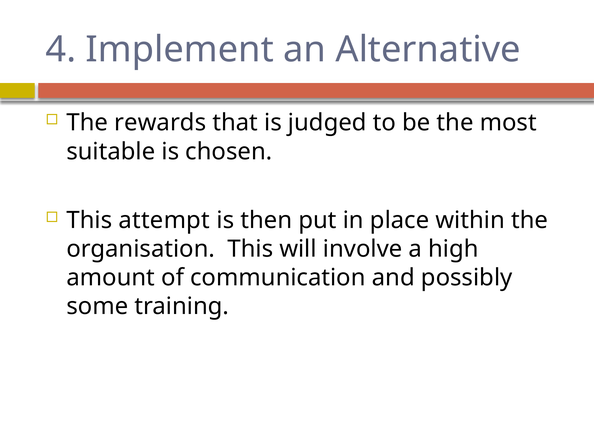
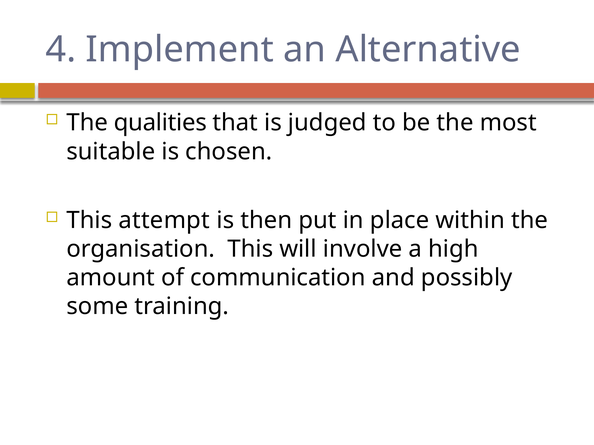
rewards: rewards -> qualities (160, 123)
